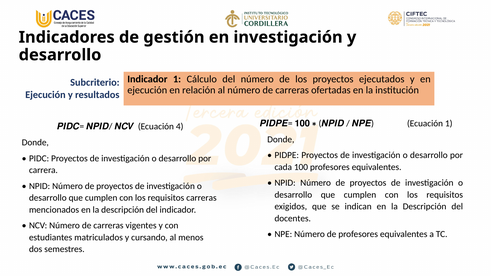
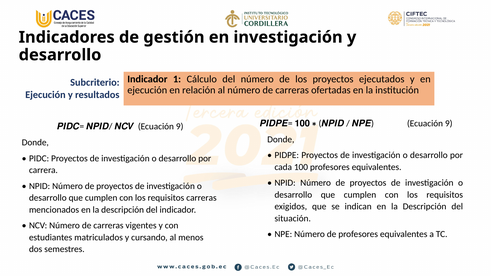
𝑵𝑷𝑬 Ecuación 1: 1 -> 9 (449, 123)
𝑵𝑪𝑽 Ecuación 4: 4 -> 9 (180, 127)
docentes: docentes -> situación (293, 218)
